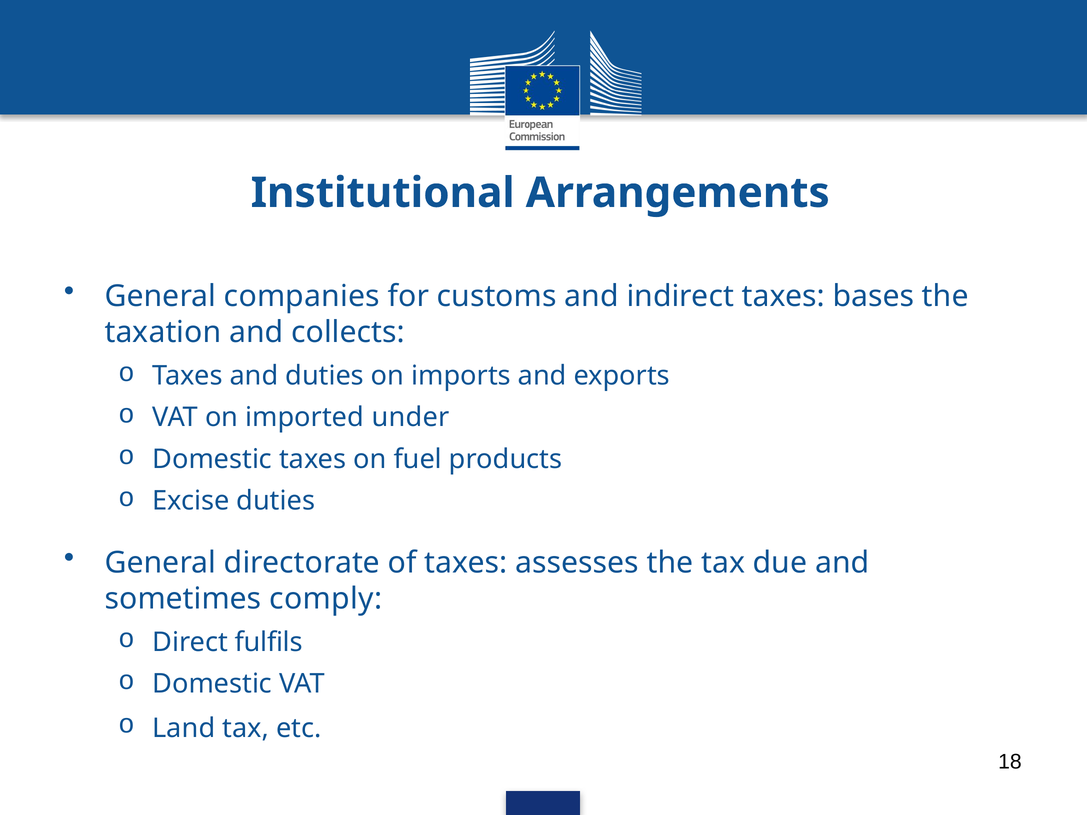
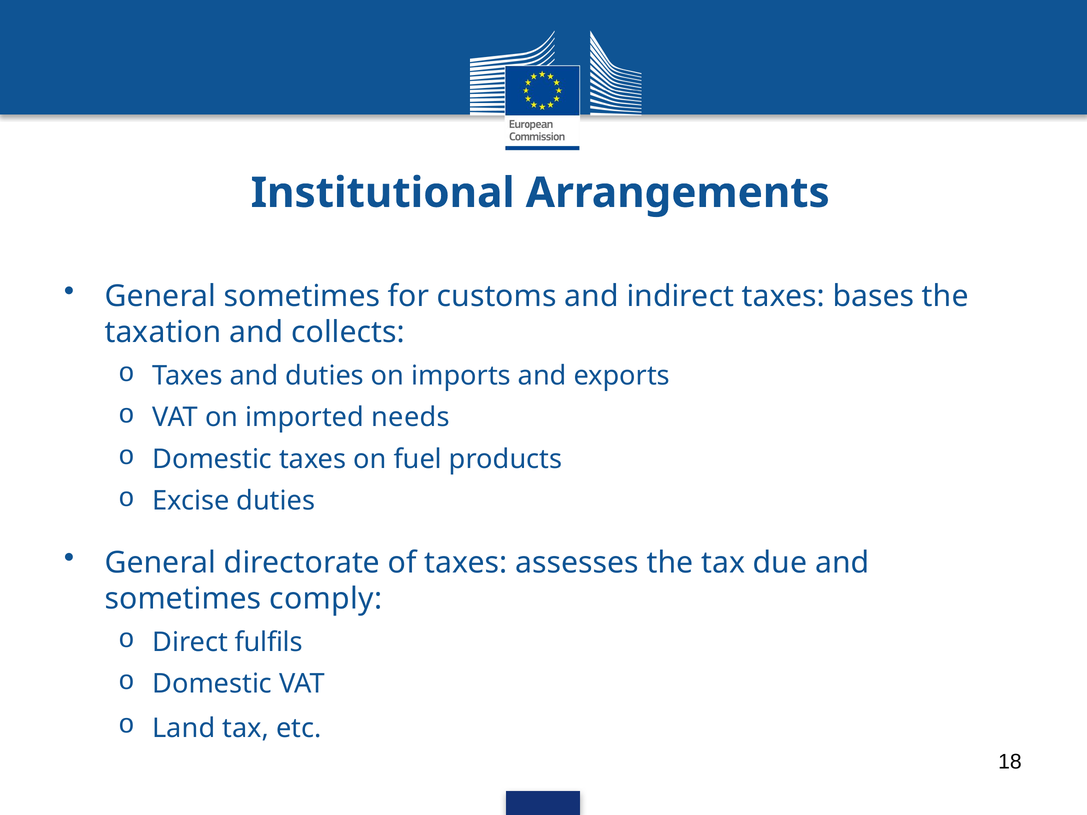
General companies: companies -> sometimes (302, 296)
under: under -> needs (410, 418)
